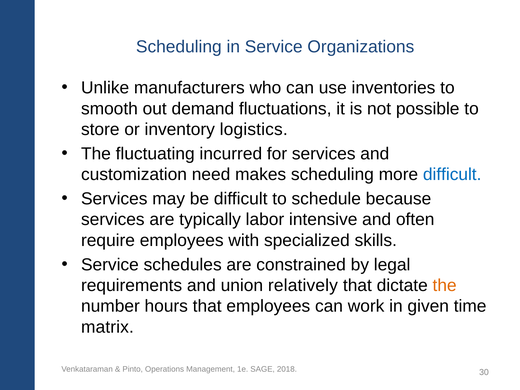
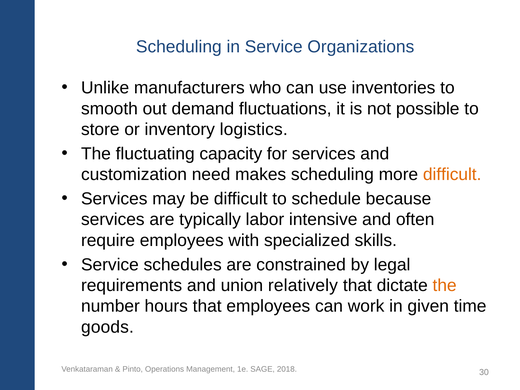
incurred: incurred -> capacity (231, 154)
difficult colour: blue -> orange (452, 175)
matrix: matrix -> goods (107, 327)
